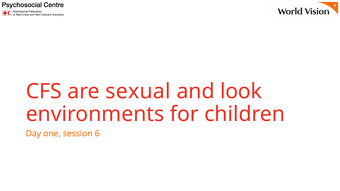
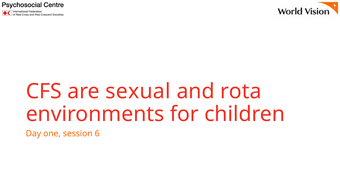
look: look -> rota (241, 91)
